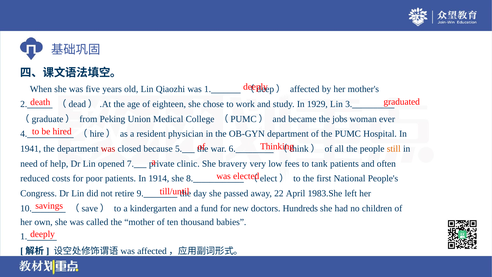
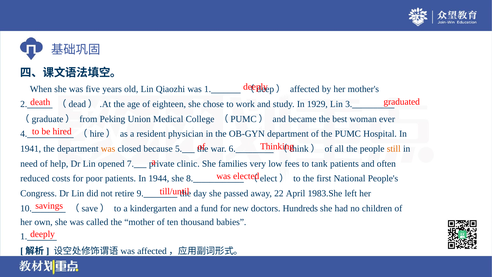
jobs: jobs -> best (340, 119)
was colour: red -> orange (108, 149)
bravery: bravery -> families (233, 164)
1914: 1914 -> 1944 (159, 178)
